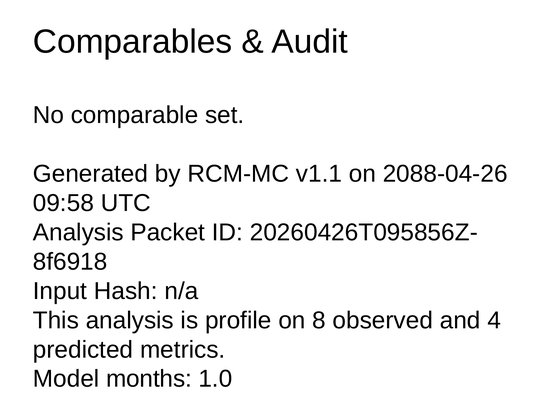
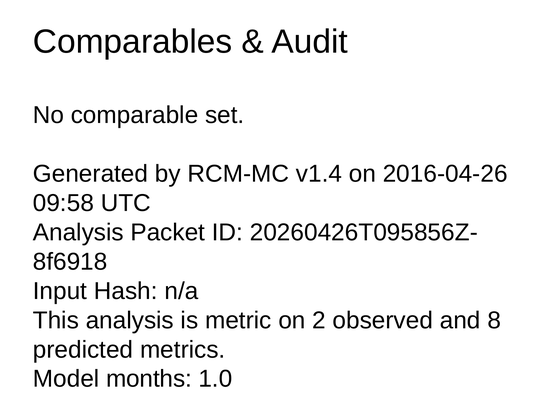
v1.1: v1.1 -> v1.4 (319, 174)
2088-04-26: 2088-04-26 -> 2016-04-26 (445, 174)
profile: profile -> metric (238, 320)
8: 8 -> 2 (319, 320)
4: 4 -> 8 (494, 320)
